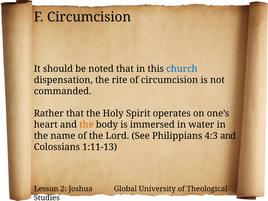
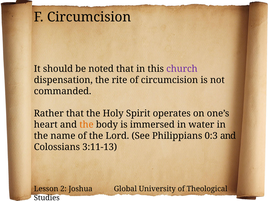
church colour: blue -> purple (182, 69)
4:3: 4:3 -> 0:3 (211, 136)
1:11-13: 1:11-13 -> 3:11-13 (100, 147)
